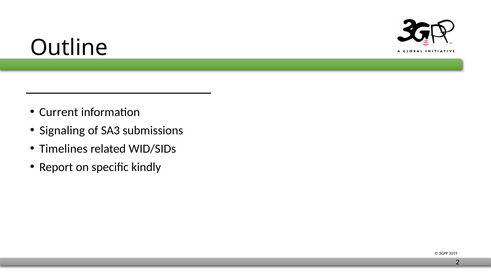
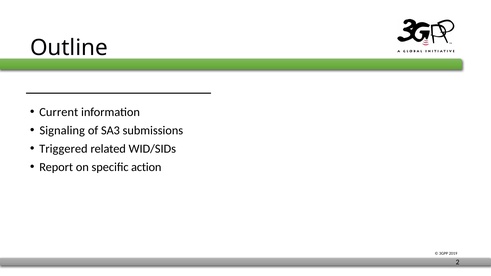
Timelines: Timelines -> Triggered (63, 149)
kindly: kindly -> action (146, 167)
